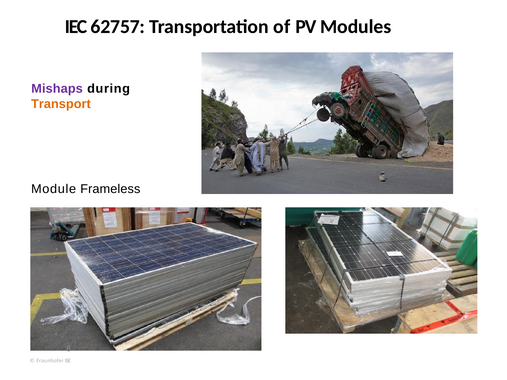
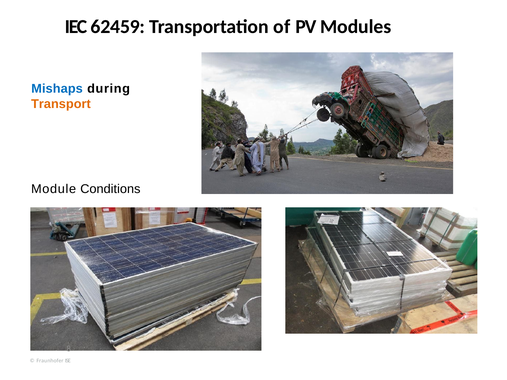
62757: 62757 -> 62459 (118, 27)
Mishaps colour: purple -> blue (57, 89)
Frameless: Frameless -> Conditions (110, 189)
